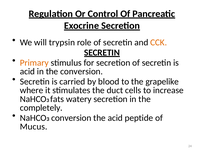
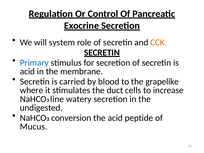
trypsin: trypsin -> system (62, 42)
Primary colour: orange -> blue (34, 63)
the conversion: conversion -> membrane (82, 71)
fats: fats -> line (57, 99)
completely: completely -> undigested (41, 108)
